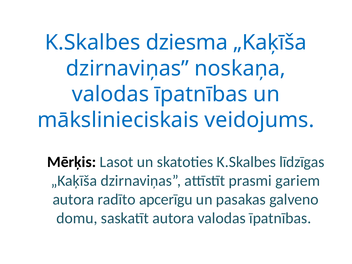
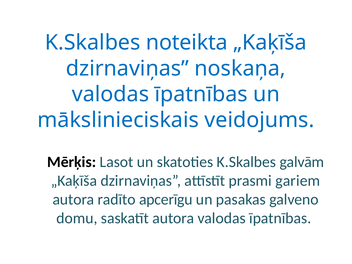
dziesma: dziesma -> noteikta (187, 43)
līdzīgas: līdzīgas -> galvām (302, 162)
